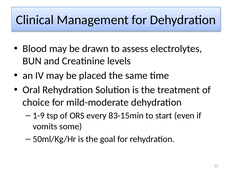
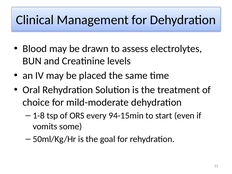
1-9: 1-9 -> 1-8 (39, 116)
83-15min: 83-15min -> 94-15min (126, 116)
